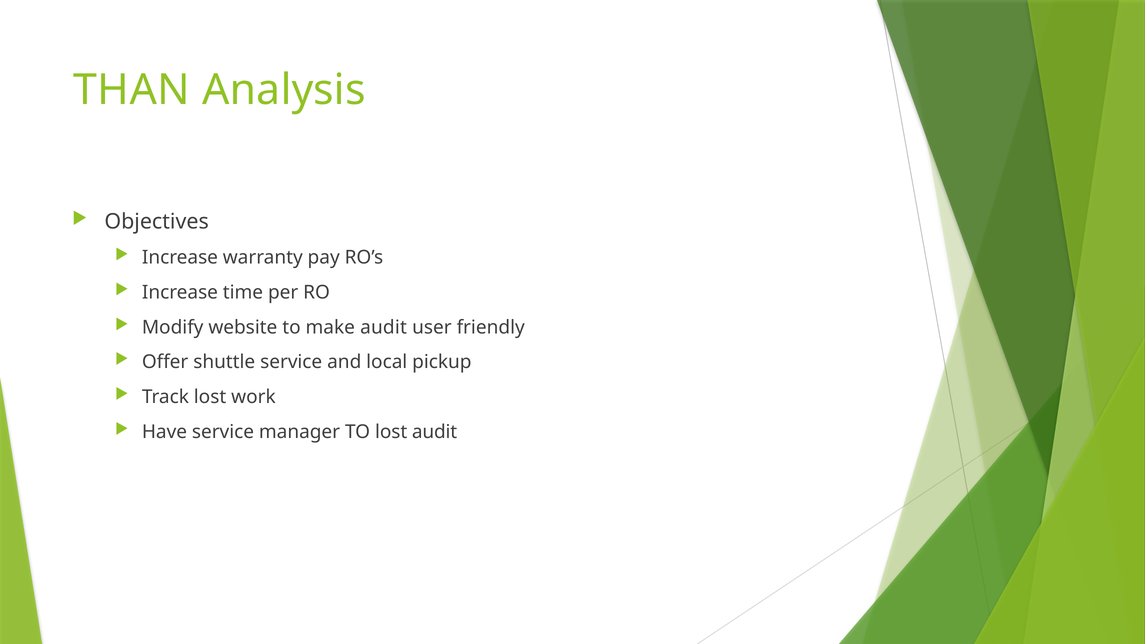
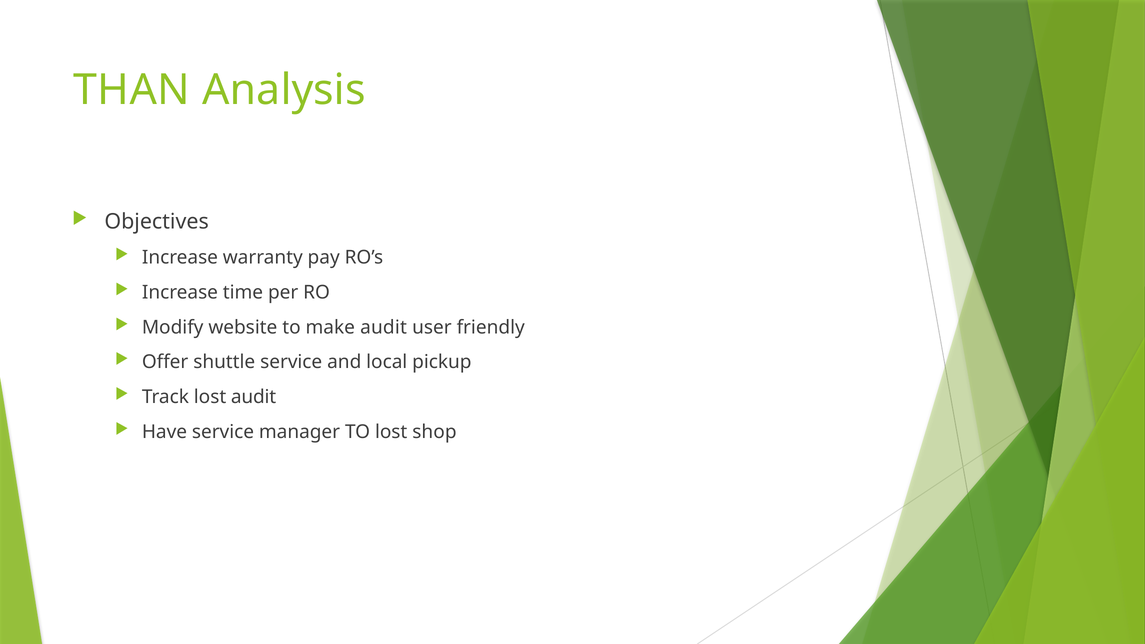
lost work: work -> audit (254, 397)
lost audit: audit -> shop (434, 432)
